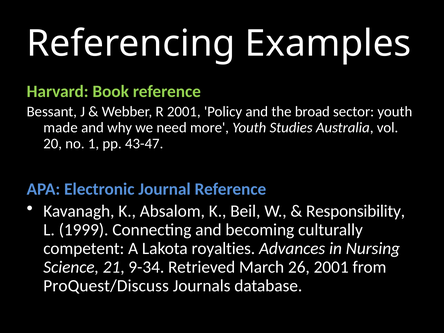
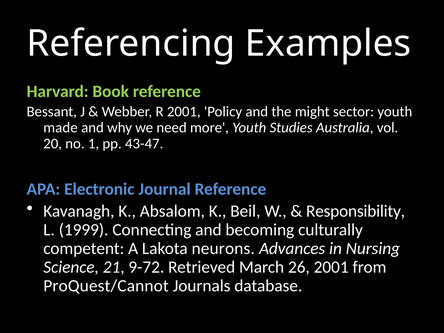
broad: broad -> might (312, 112)
royalties: royalties -> neurons (223, 249)
9-34: 9-34 -> 9-72 (146, 267)
ProQuest/Discuss: ProQuest/Discuss -> ProQuest/Cannot (106, 286)
